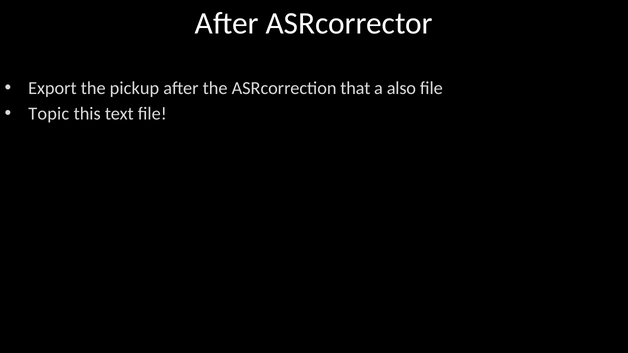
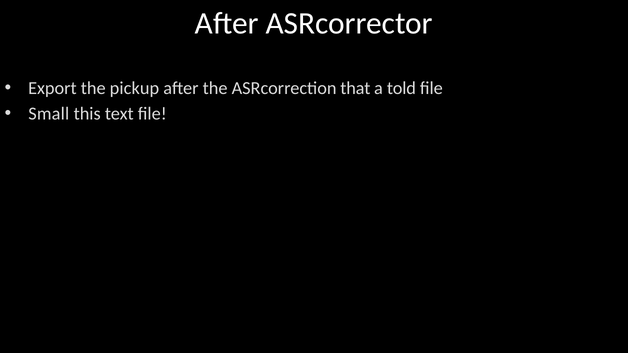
also: also -> told (401, 88)
Topic: Topic -> Small (49, 114)
